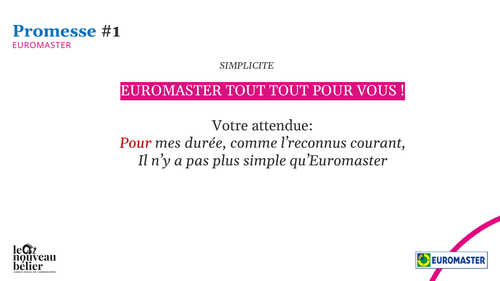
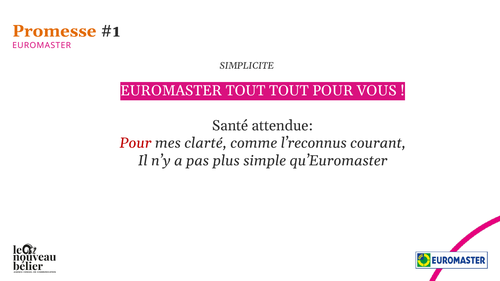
Promesse colour: blue -> orange (54, 31)
Votre: Votre -> Santé (230, 126)
durée: durée -> clarté (206, 143)
